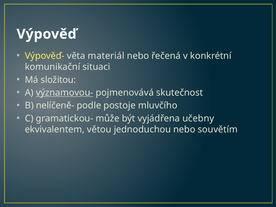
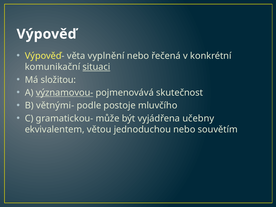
materiál: materiál -> vyplnění (106, 56)
situaci underline: none -> present (96, 67)
nelíčeně-: nelíčeně- -> větnými- (55, 106)
